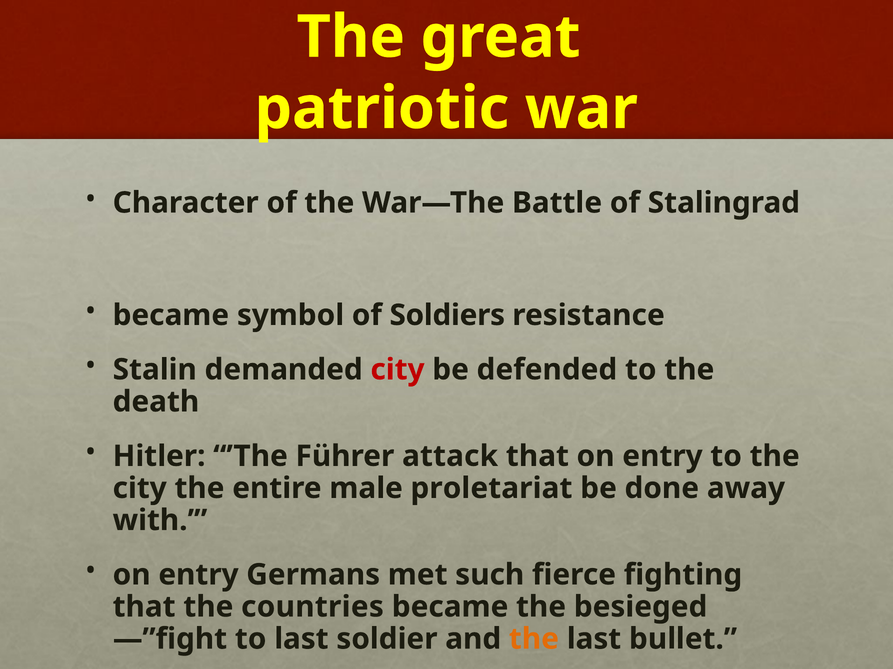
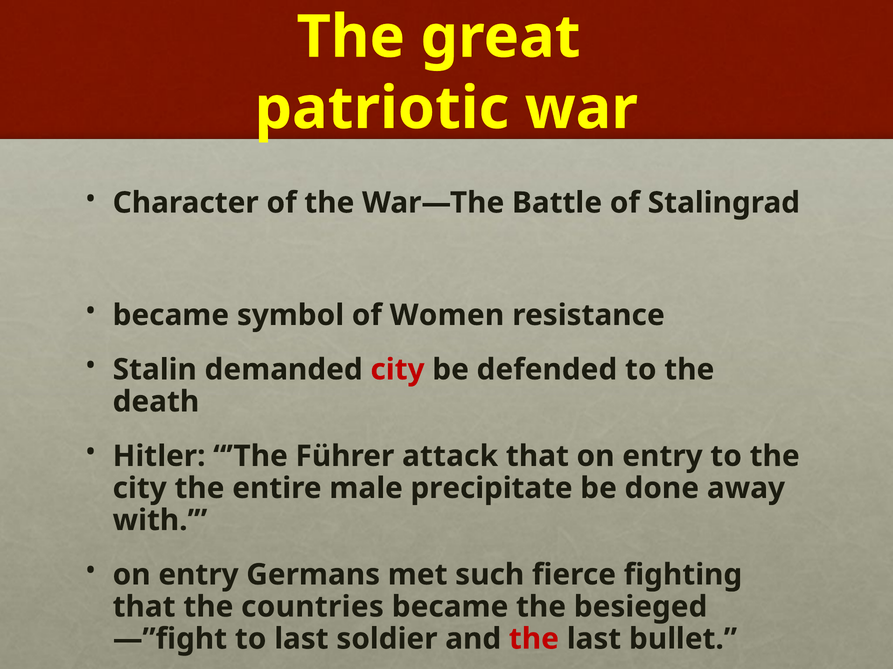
Soldiers: Soldiers -> Women (447, 316)
proletariat: proletariat -> precipitate (492, 489)
the colour: orange -> red (534, 640)
